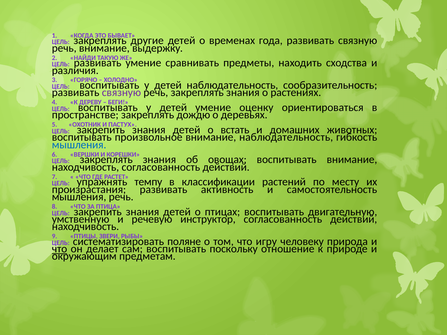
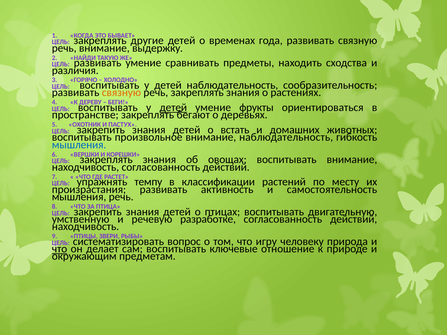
связную colour: purple -> orange (121, 93)
детей underline: none -> present (173, 108)
оценку: оценку -> фрукты (256, 108)
дождю: дождю -> бегают (193, 115)
инструктор: инструктор -> разработке (208, 219)
поляне: поляне -> вопрос (184, 242)
поскольку: поскольку -> ключевые (234, 249)
